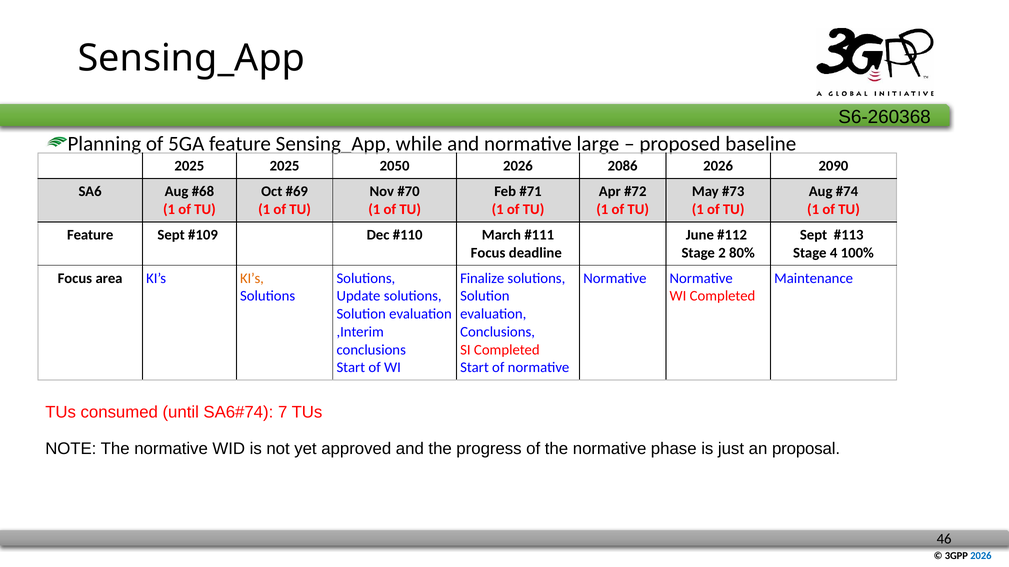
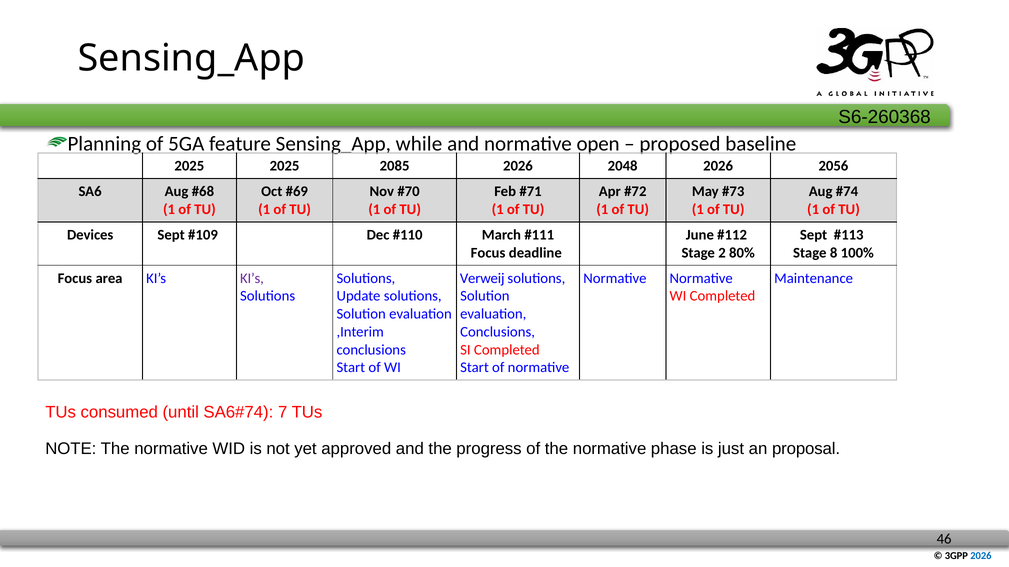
large: large -> open (598, 144)
2050: 2050 -> 2085 (395, 166)
2086: 2086 -> 2048 (623, 166)
2090: 2090 -> 2056 (833, 166)
Feature: Feature -> Devices (90, 235)
4: 4 -> 8 (834, 253)
KI’s colour: orange -> purple (252, 278)
Finalize: Finalize -> Verweij (482, 278)
